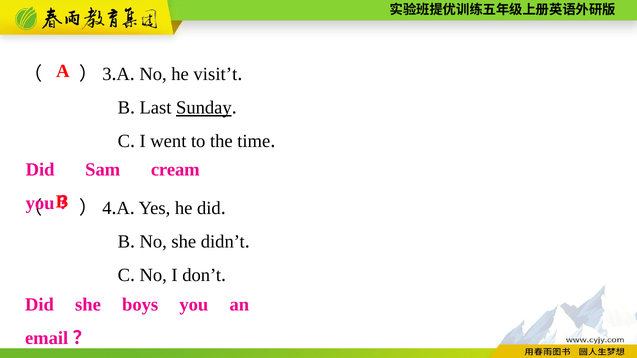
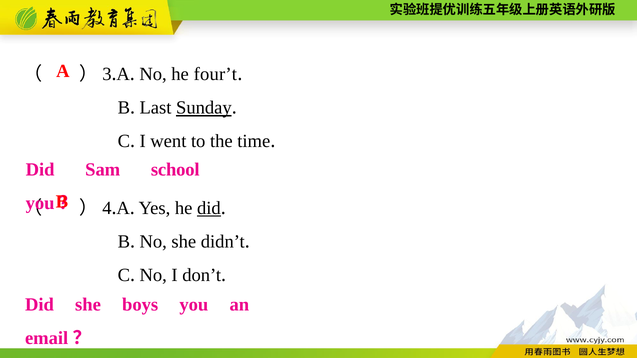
visit’t: visit’t -> four’t (215, 74)
cream: cream -> school (175, 170)
did underline: none -> present (209, 208)
